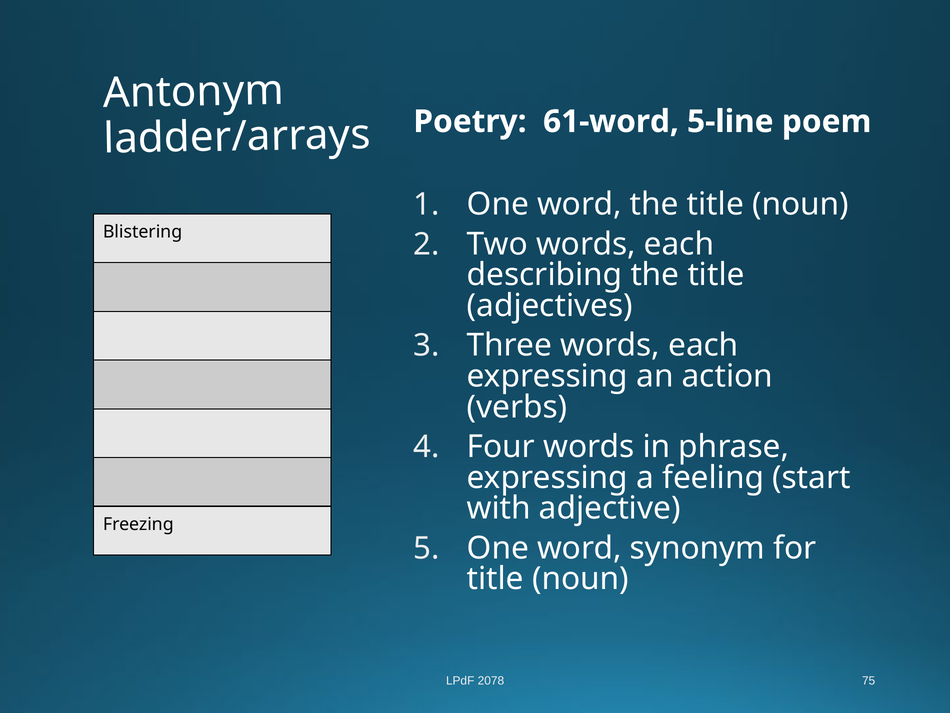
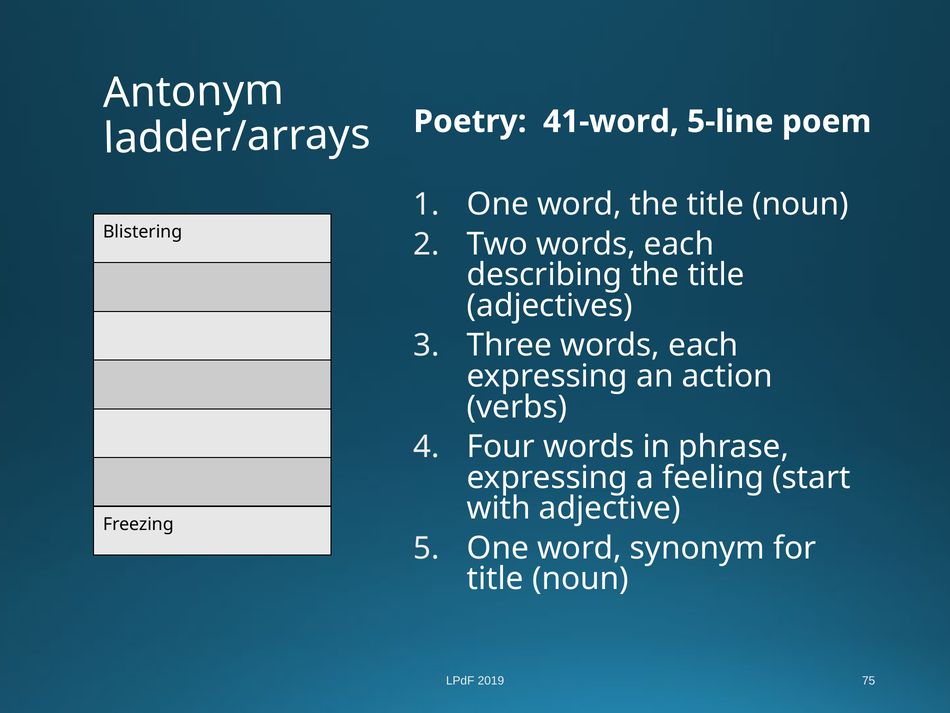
61-word: 61-word -> 41-word (611, 121)
2078: 2078 -> 2019 (491, 680)
